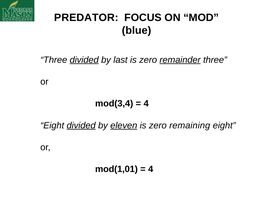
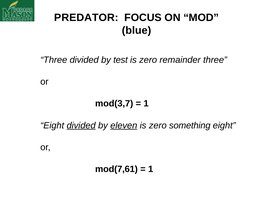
divided underline: present -> none (84, 60)
last: last -> test (121, 60)
remainder underline: present -> none (180, 60)
mod(3,4: mod(3,4 -> mod(3,7 (114, 104)
4: 4 -> 1 (146, 104)
remaining: remaining -> something (190, 126)
mod(1,01: mod(1,01 -> mod(7,61 (116, 170)
4: 4 -> 1 (151, 170)
